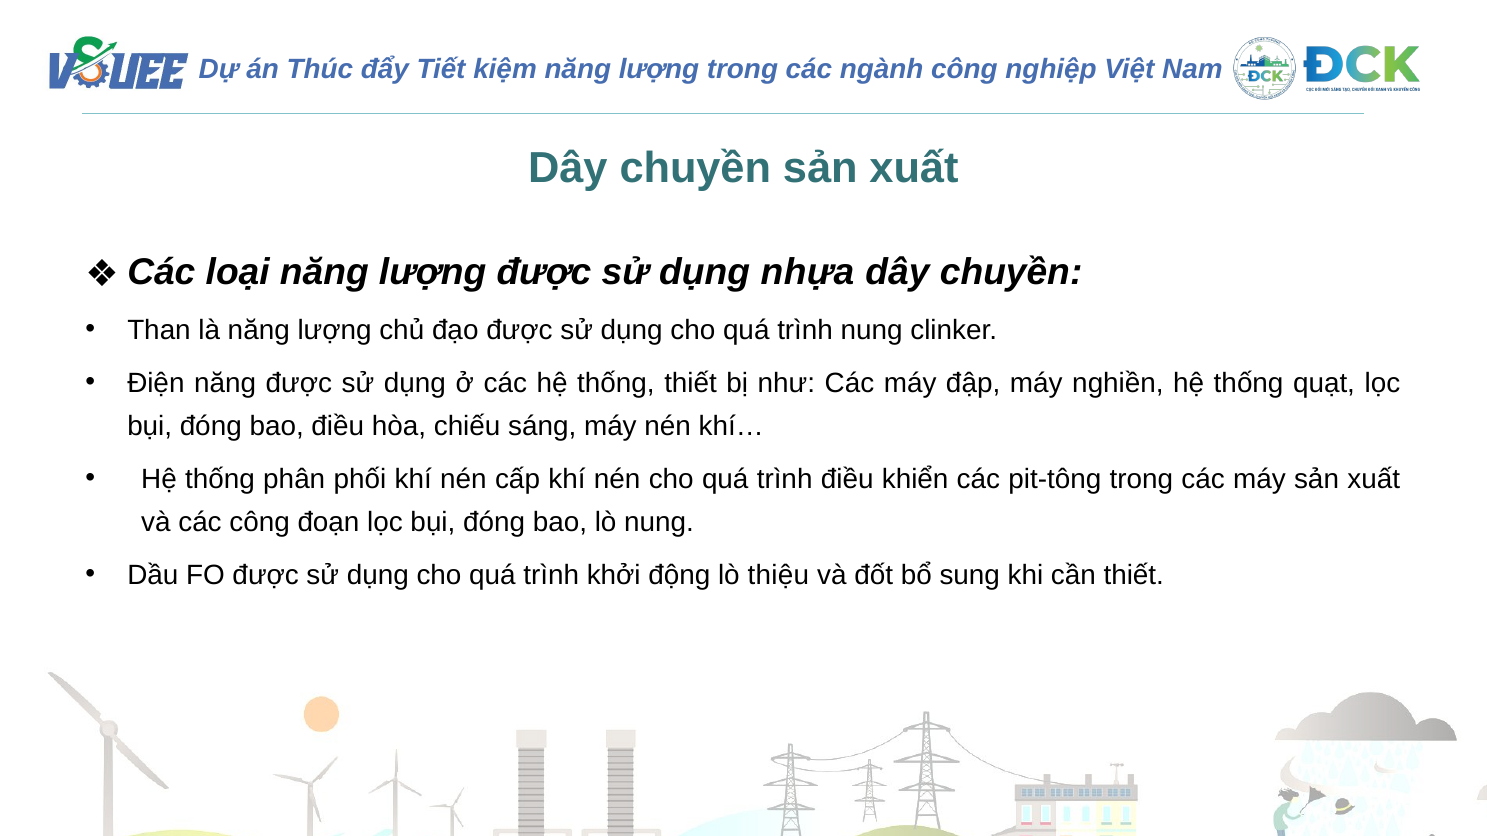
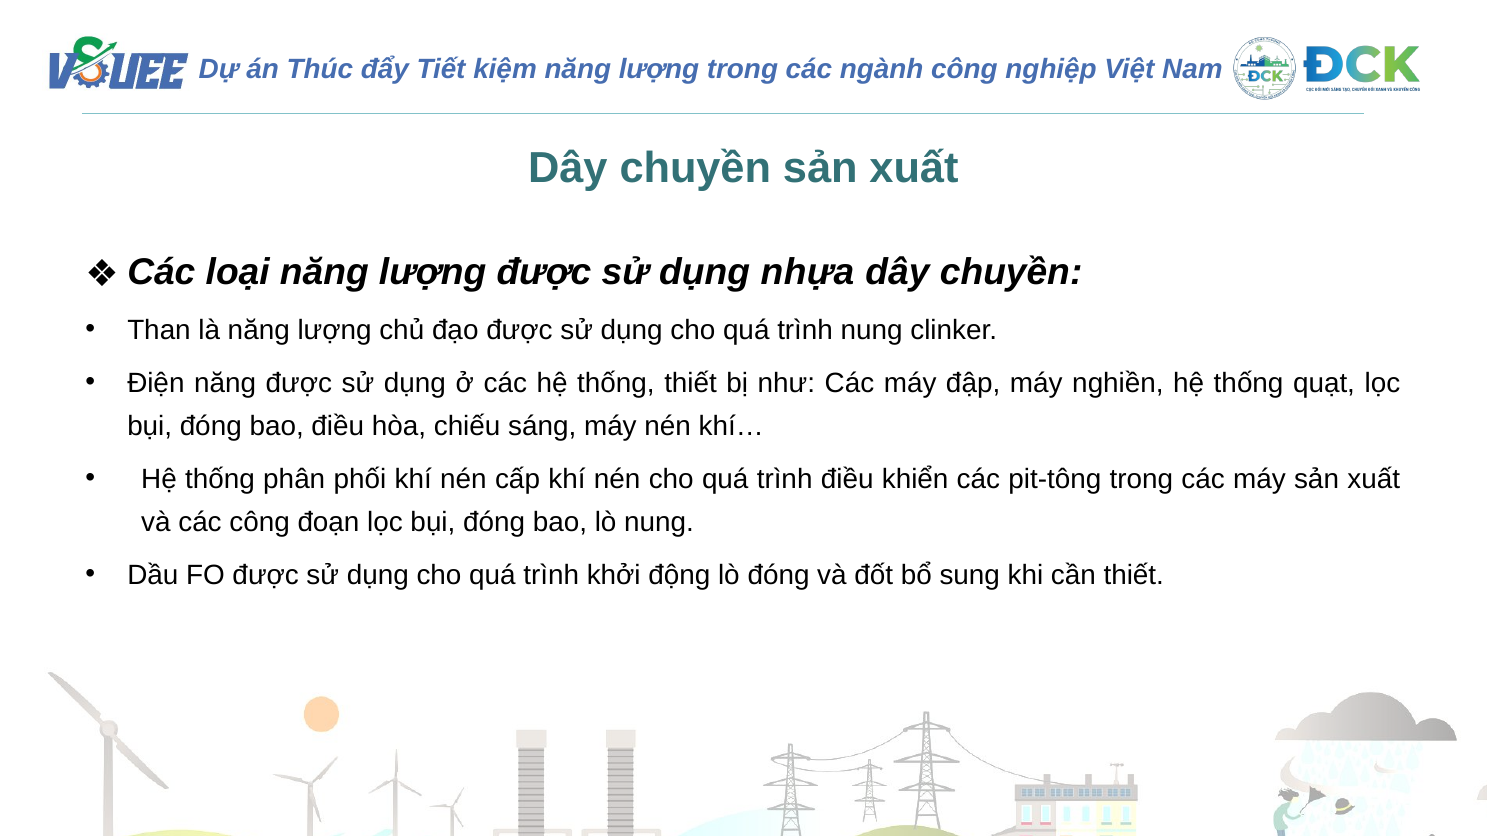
lò thiệu: thiệu -> đóng (779, 576)
